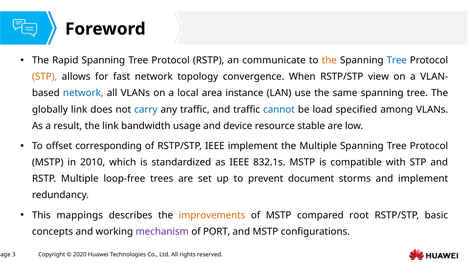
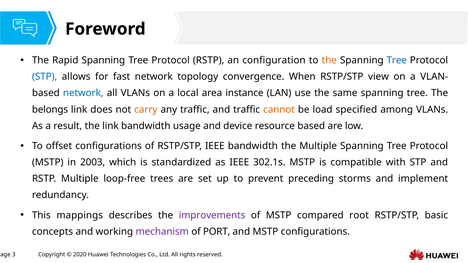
communicate: communicate -> configuration (274, 60)
STP colour: orange -> blue (45, 77)
globally: globally -> belongs (50, 110)
carry colour: blue -> orange (146, 110)
cannot colour: blue -> orange (279, 110)
resource stable: stable -> based (311, 126)
offset corresponding: corresponding -> configurations (109, 146)
IEEE implement: implement -> bandwidth (253, 146)
2010: 2010 -> 2003 (93, 163)
832.1s: 832.1s -> 302.1s (269, 163)
document: document -> preceding (311, 179)
improvements colour: orange -> purple (212, 216)
